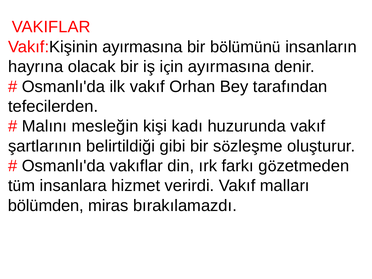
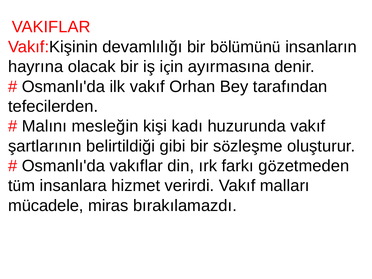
Vakıf:Kişinin ayırmasına: ayırmasına -> devamlılığı (142, 47)
bölümden: bölümden -> mücadele (46, 206)
